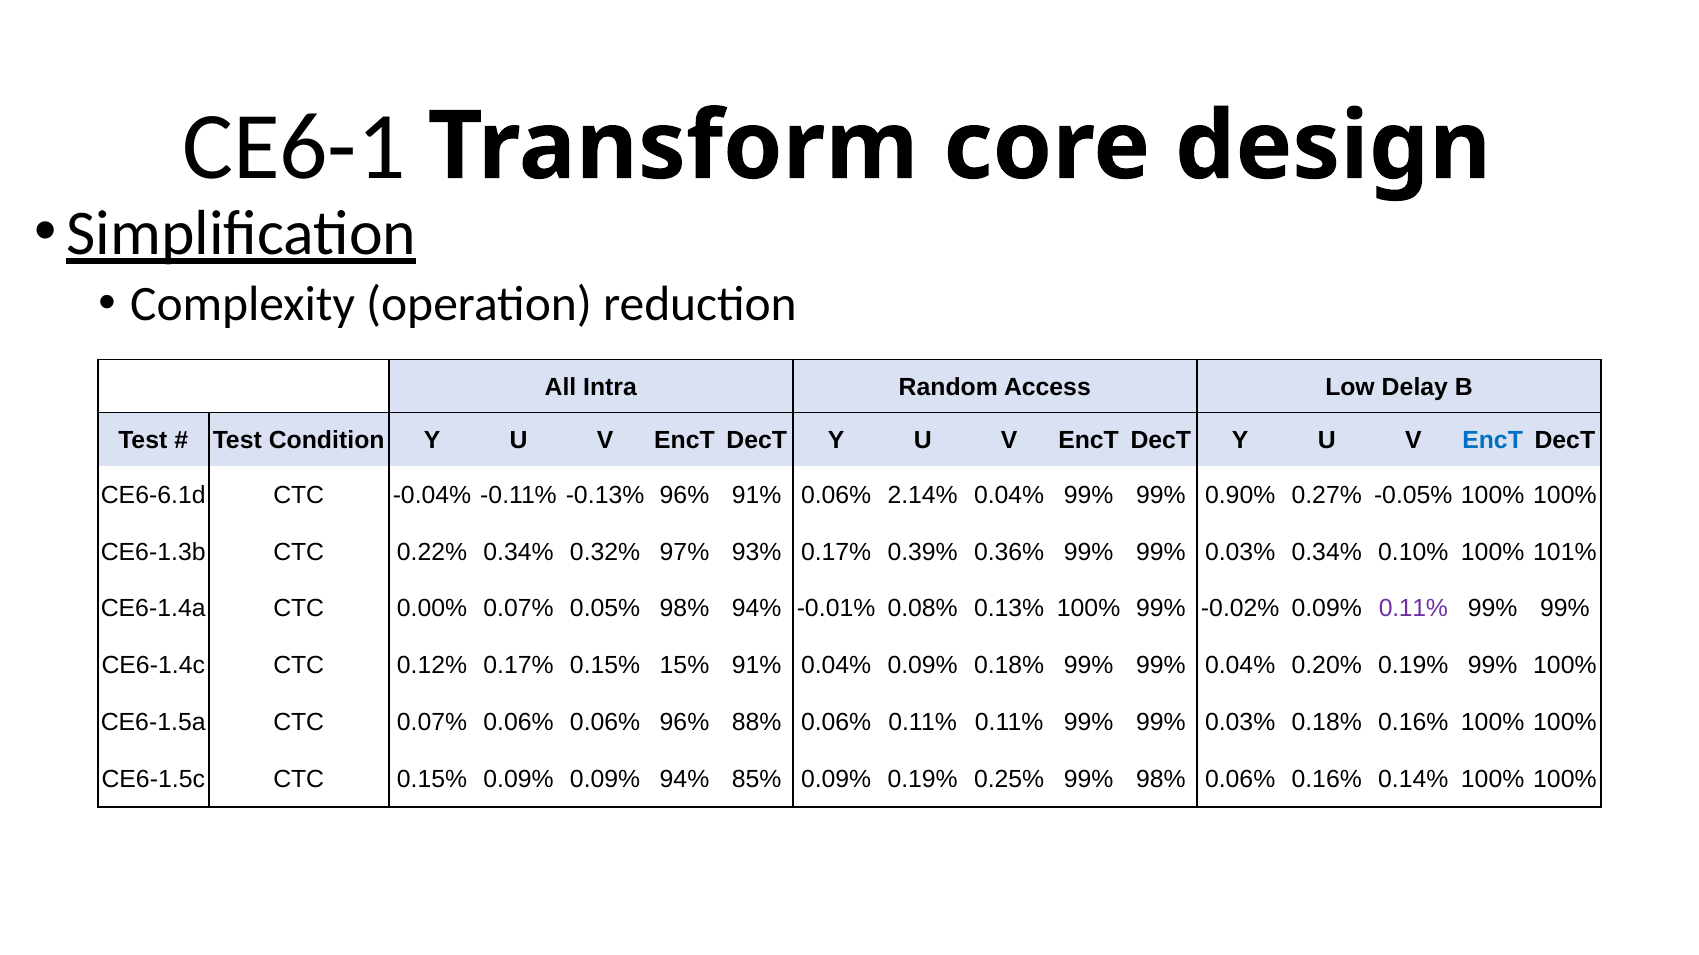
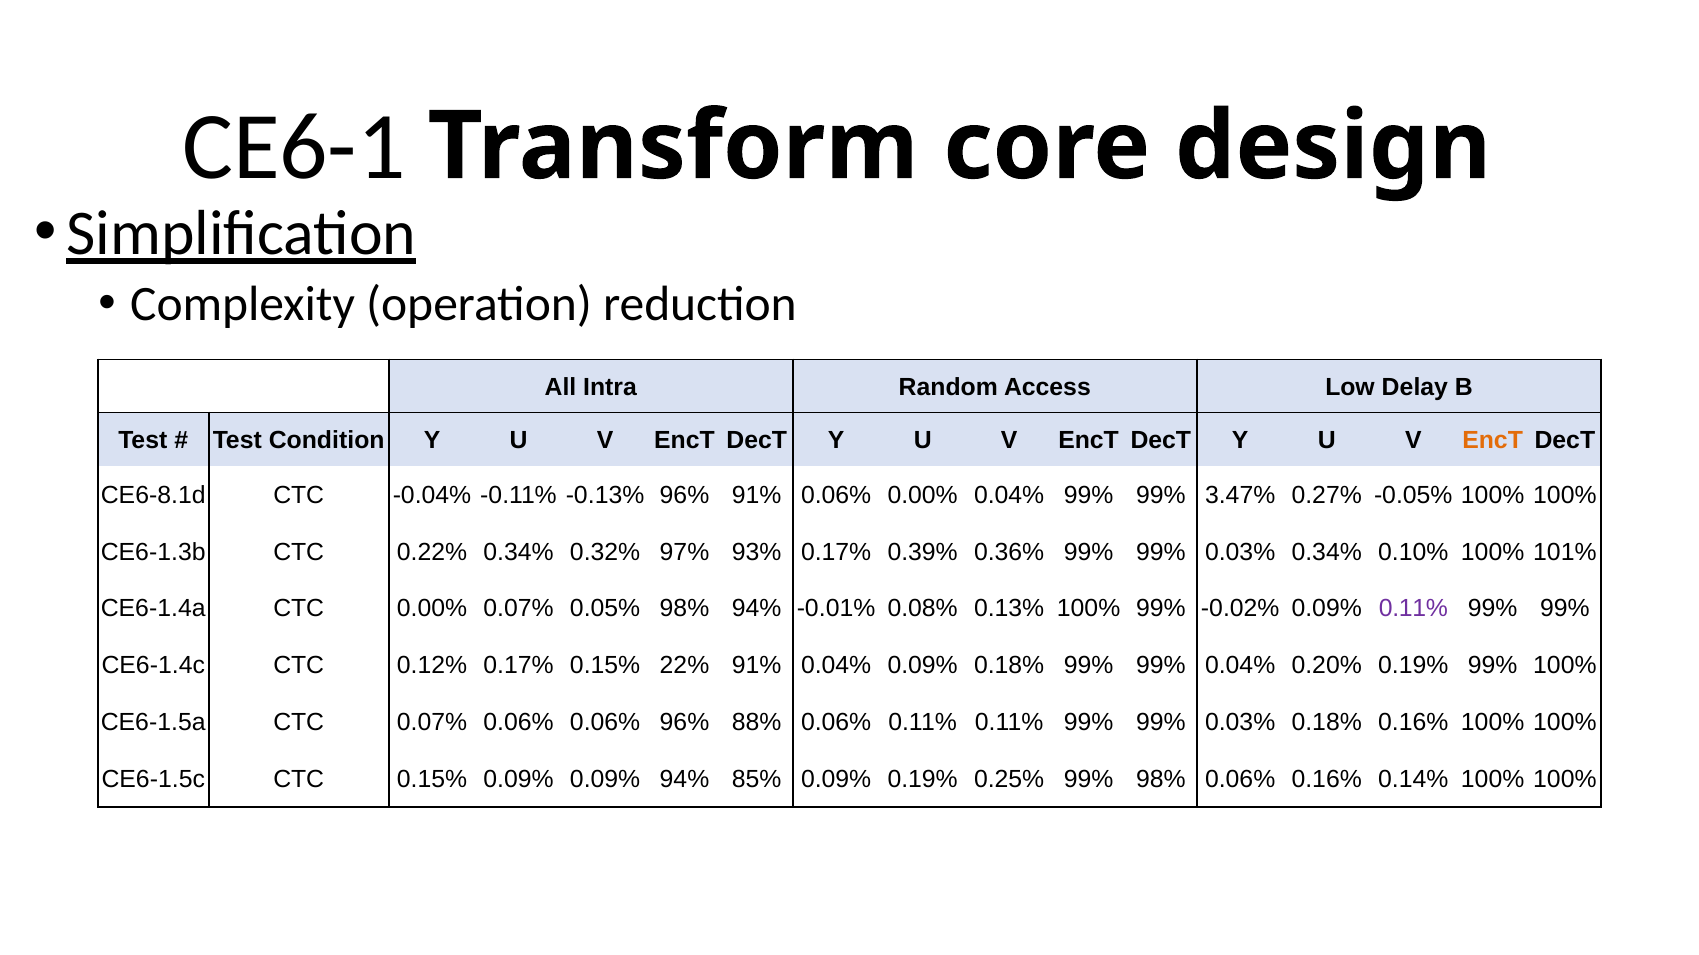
EncT colour: blue -> orange (1493, 440)
CE6-6.1d: CE6-6.1d -> CE6-8.1d (153, 495)
0.06% 2.14%: 2.14% -> 0.00% (923, 495)
0.90%: 0.90% -> 3.47% (1240, 495)
15%: 15% -> 22% (684, 666)
